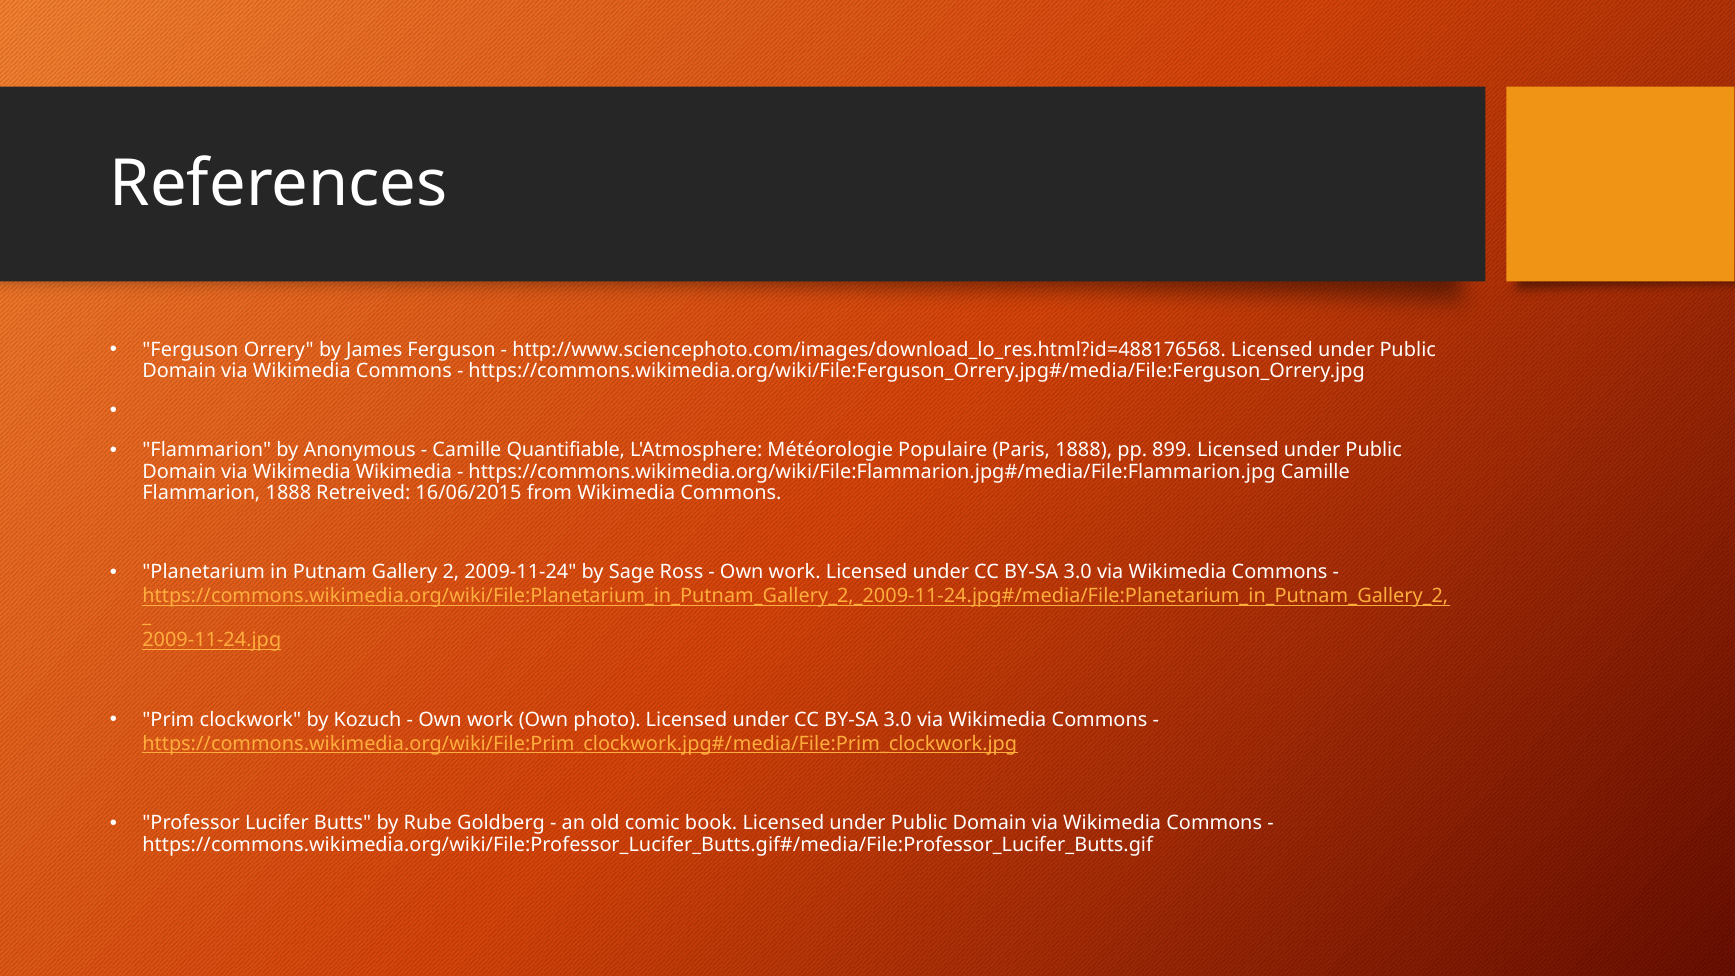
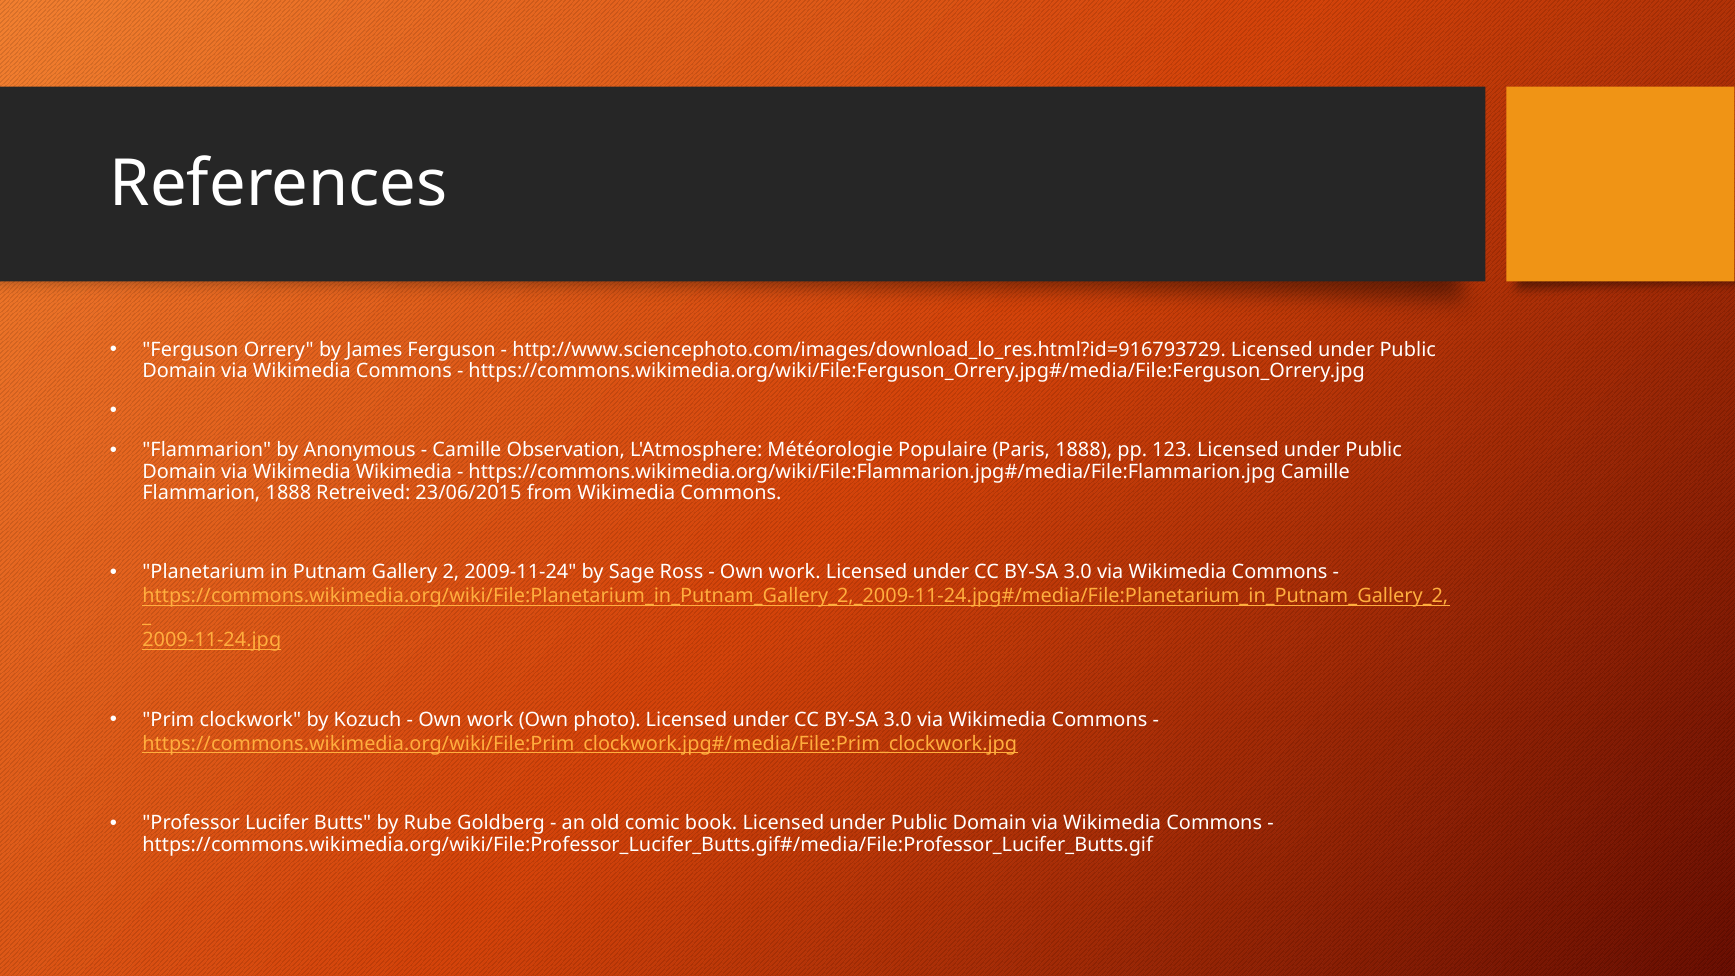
http://www.sciencephoto.com/images/download_lo_res.html?id=488176568: http://www.sciencephoto.com/images/download_lo_res.html?id=488176568 -> http://www.sciencephoto.com/images/download_lo_res.html?id=916793729 (869, 350)
Quantifiable: Quantifiable -> Observation (566, 450)
899: 899 -> 123 (1172, 450)
16/06/2015: 16/06/2015 -> 23/06/2015 (468, 493)
